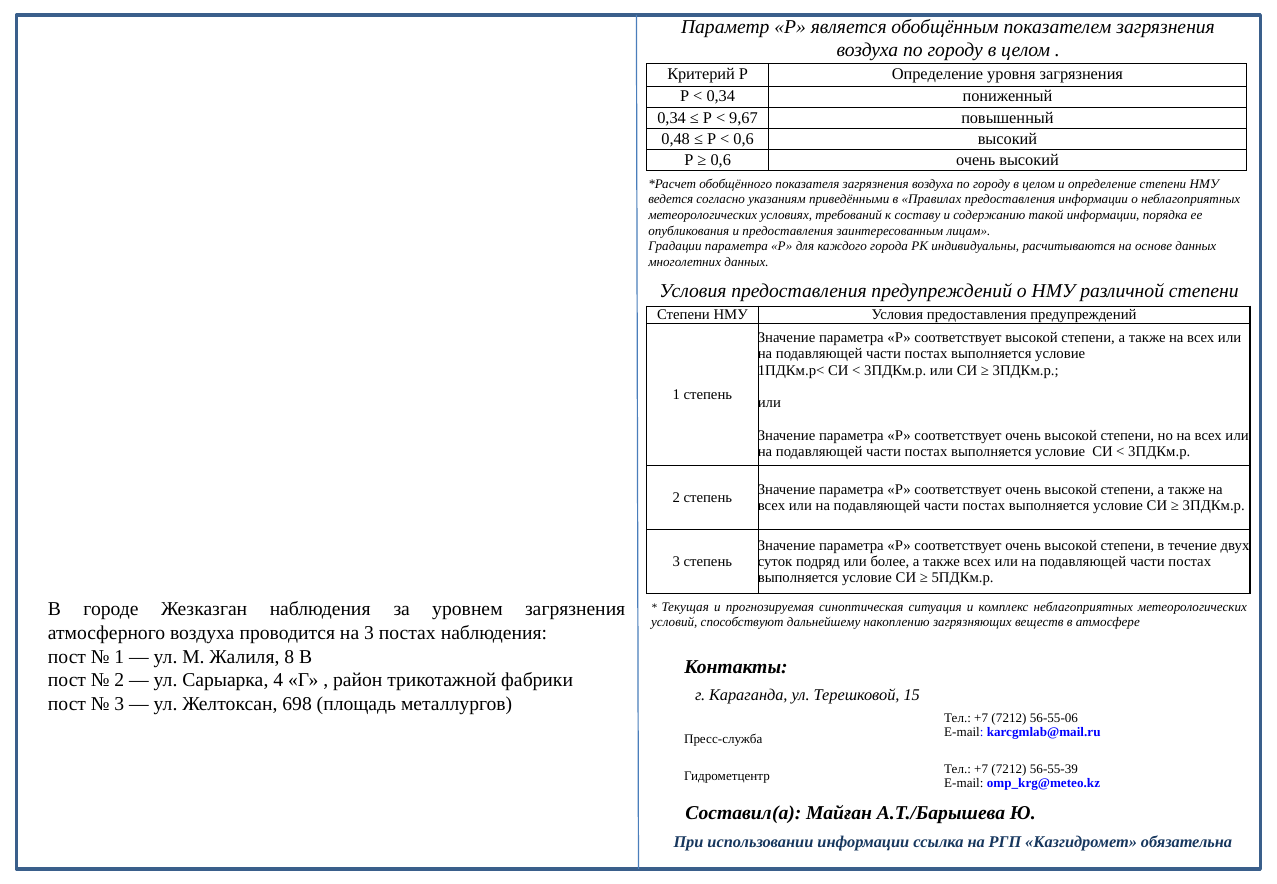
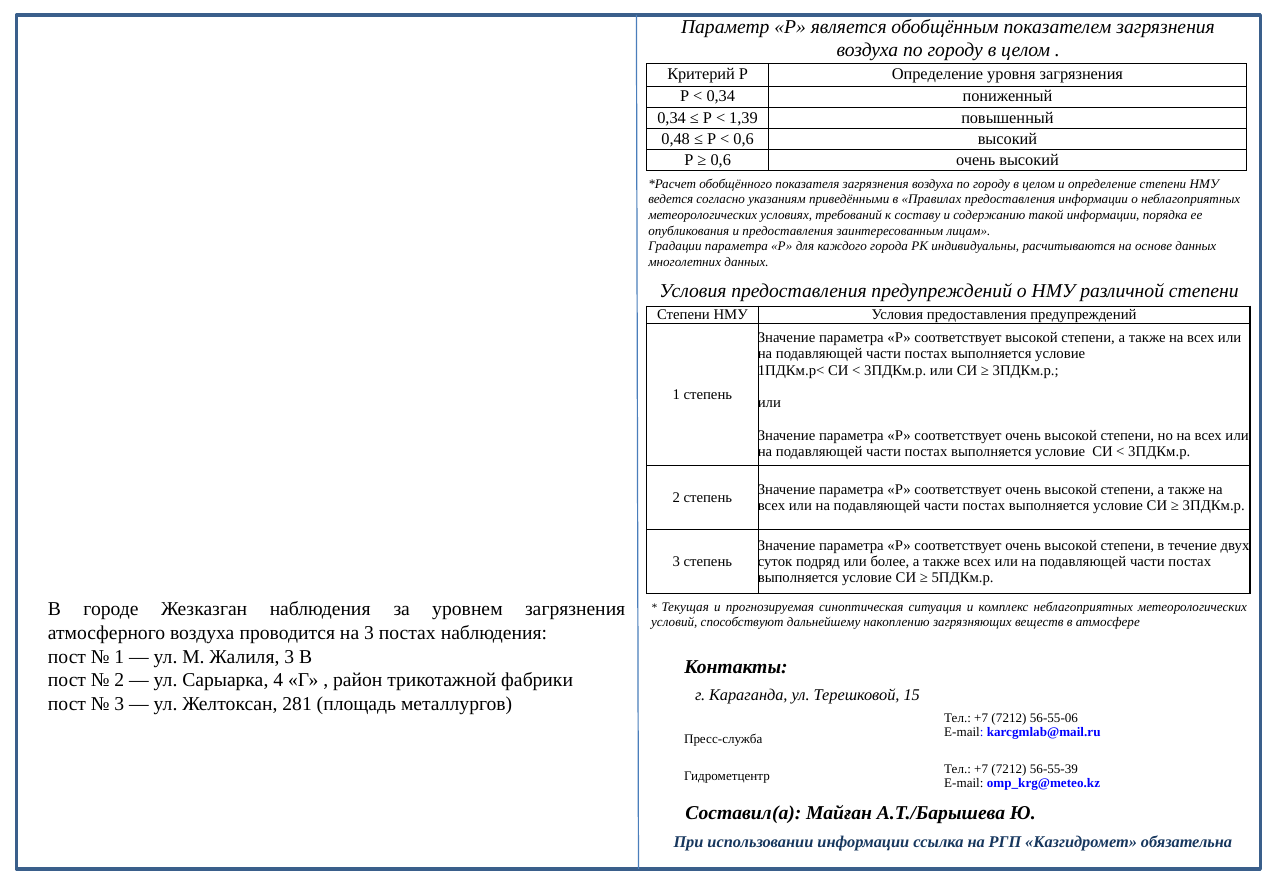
9,67: 9,67 -> 1,39 (744, 118)
Жалиля 8: 8 -> 3 (289, 657)
698: 698 -> 281 (297, 704)
